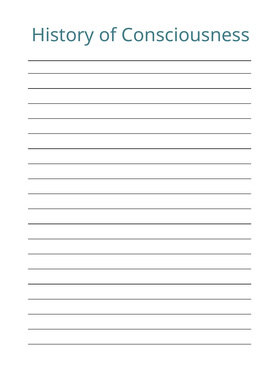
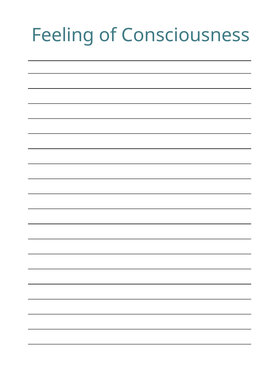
History: History -> Feeling (63, 35)
